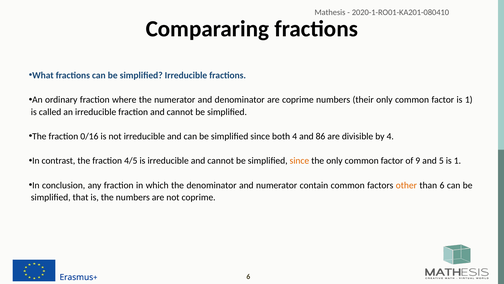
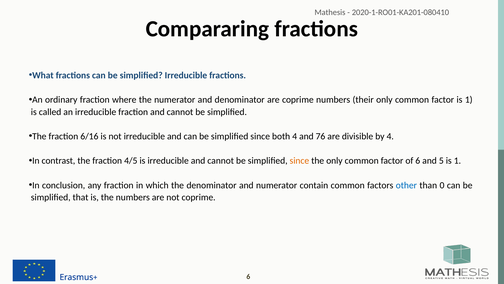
0/16: 0/16 -> 6/16 (89, 136)
86: 86 -> 76 (320, 136)
of 9: 9 -> 6 (418, 161)
other colour: orange -> blue (406, 185)
than 6: 6 -> 0 (442, 185)
